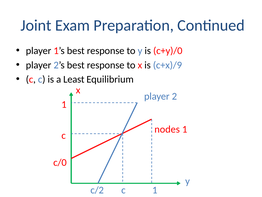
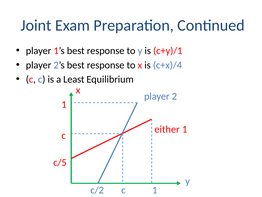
c+y)/0: c+y)/0 -> c+y)/1 (168, 51)
c+x)/9: c+x)/9 -> c+x)/4 (167, 65)
nodes: nodes -> either (167, 129)
c/0: c/0 -> c/5 (60, 162)
